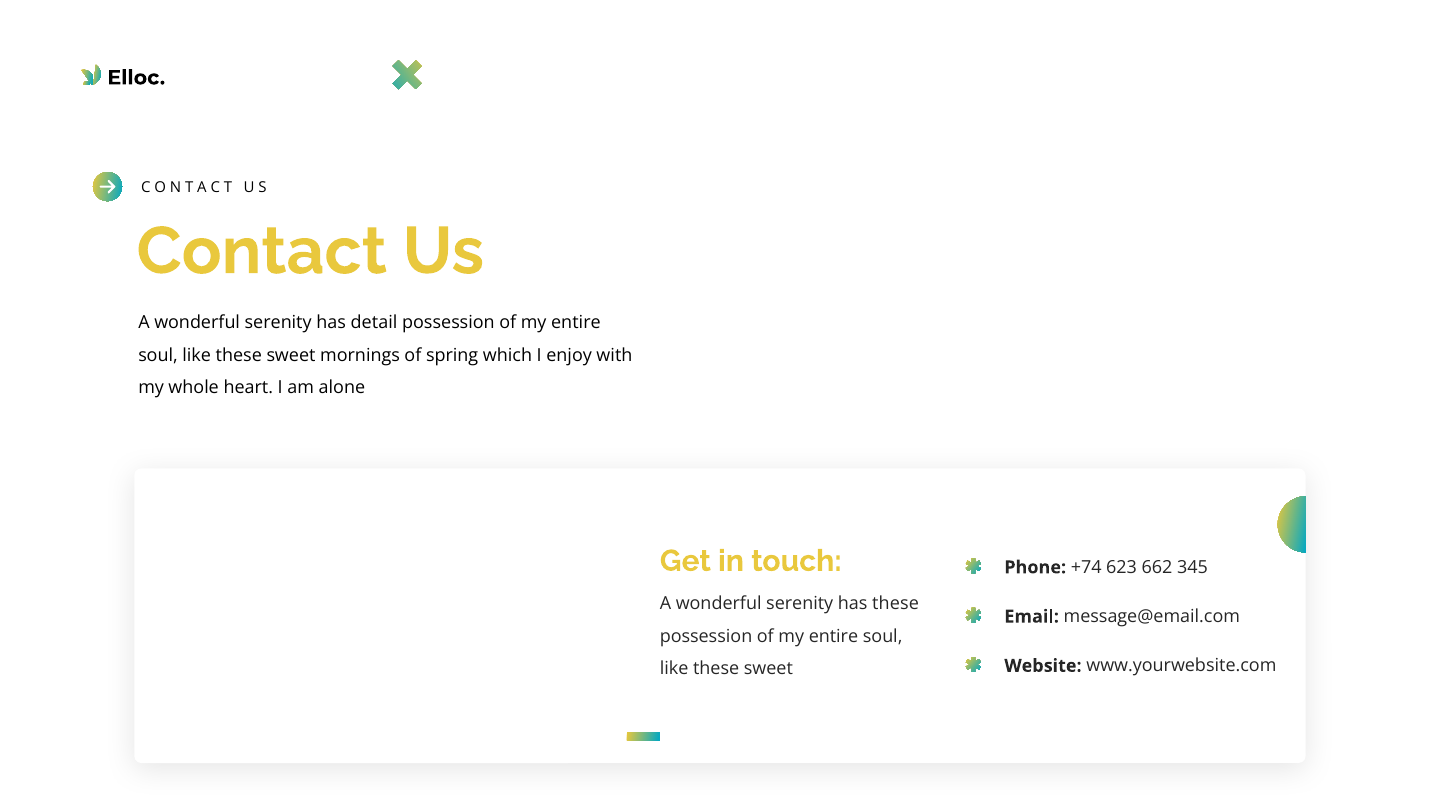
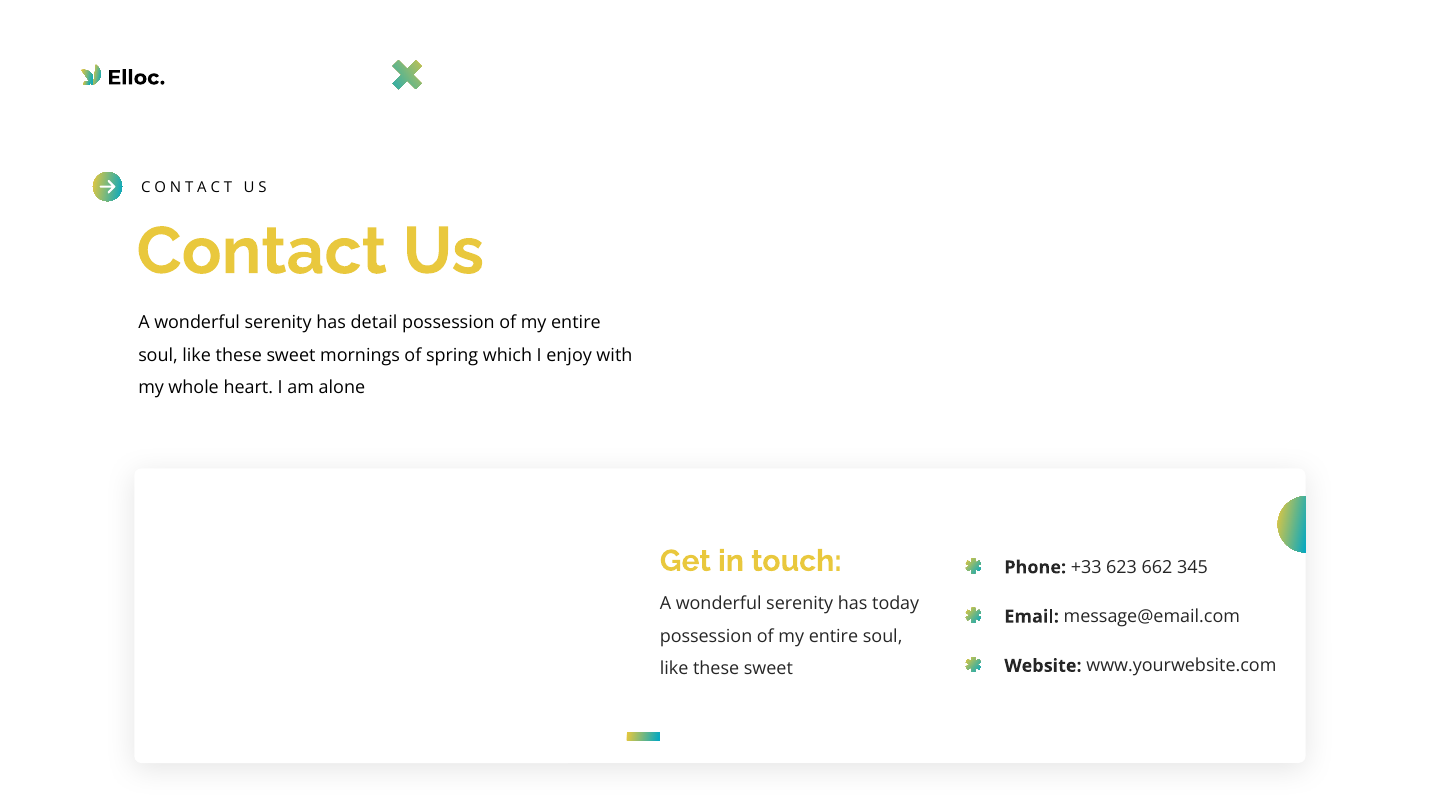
+74: +74 -> +33 (1086, 567)
has these: these -> today (896, 604)
